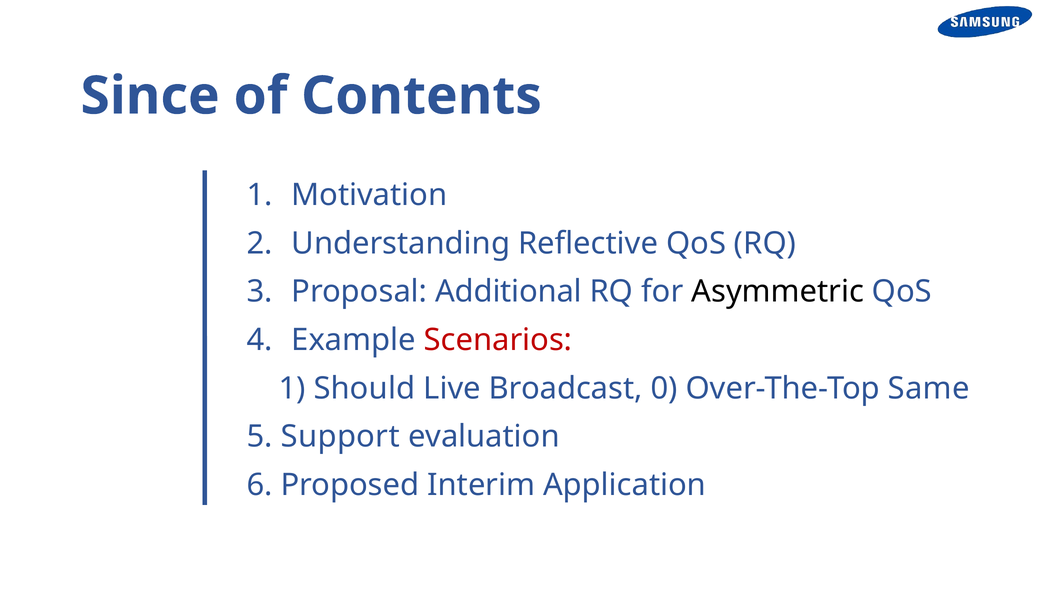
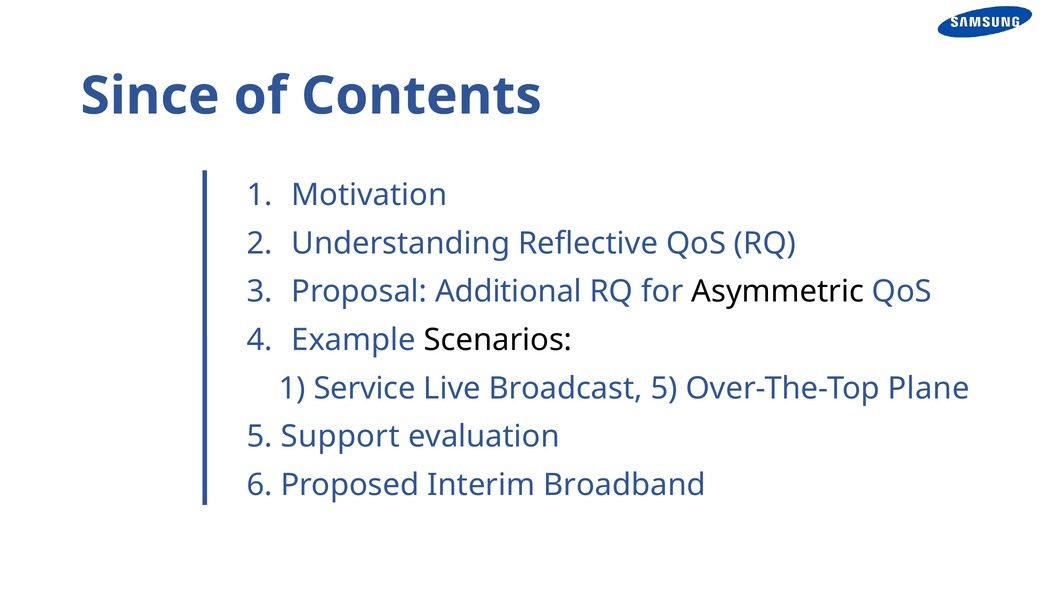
Scenarios colour: red -> black (498, 340)
Should: Should -> Service (365, 388)
Broadcast 0: 0 -> 5 (664, 388)
Same: Same -> Plane (929, 388)
Application: Application -> Broadband (625, 485)
